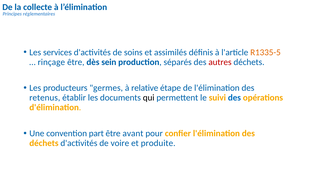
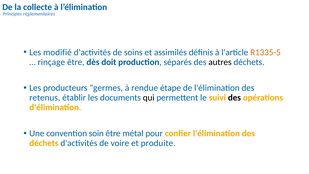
services: services -> modifié (57, 52)
sein: sein -> doit (109, 62)
autres colour: red -> black (220, 62)
relative: relative -> rendue (145, 88)
des colour: blue -> black (234, 98)
part: part -> soin (96, 133)
avant: avant -> métal (133, 133)
